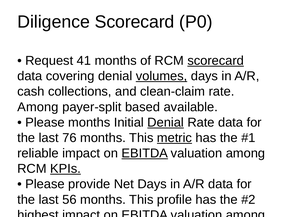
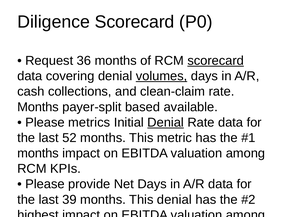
Request 41: 41 -> 36 (84, 61)
Among: Among -> Months (38, 107)
Please months: months -> metrics (89, 122)
76: 76 -> 52 (69, 138)
metric underline: present -> none (174, 138)
reliable: reliable -> months (38, 153)
EBITDA underline: present -> none (145, 153)
KPIs underline: present -> none (65, 169)
56: 56 -> 39 (69, 199)
This profile: profile -> denial (174, 199)
